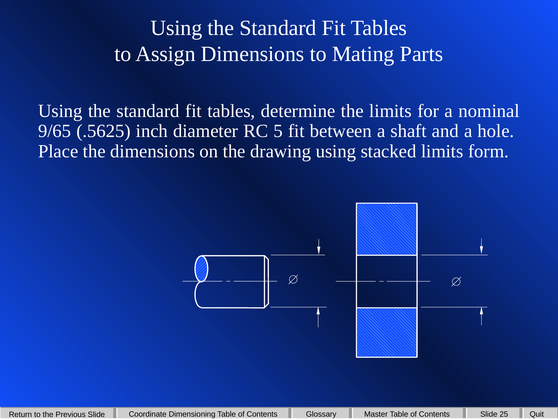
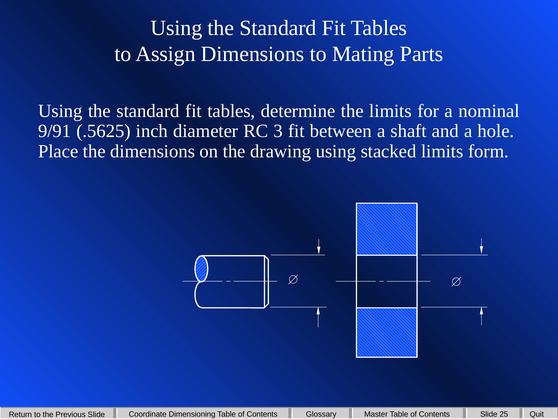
9/65: 9/65 -> 9/91 (55, 131)
5: 5 -> 3 (278, 131)
